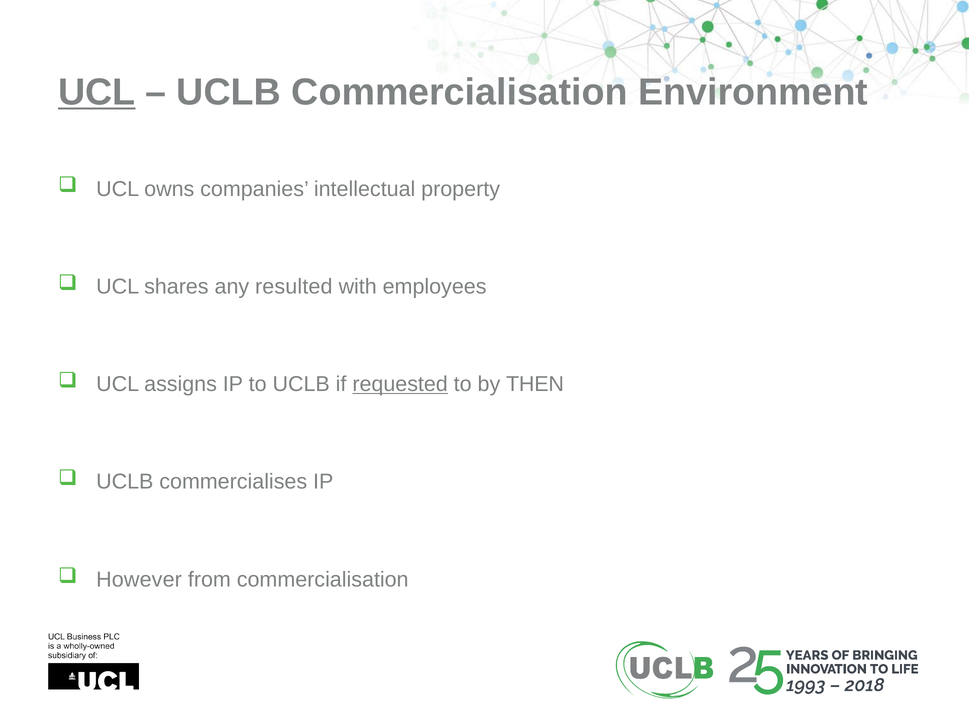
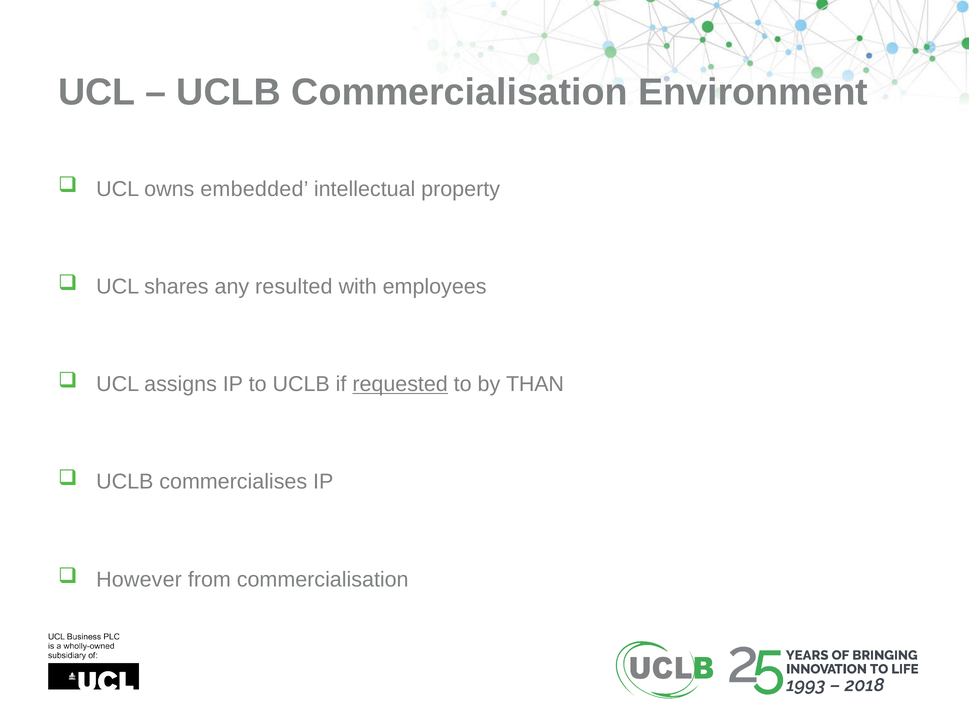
UCL underline: present -> none (97, 92)
companies: companies -> embedded (254, 189)
THEN: THEN -> THAN (535, 384)
